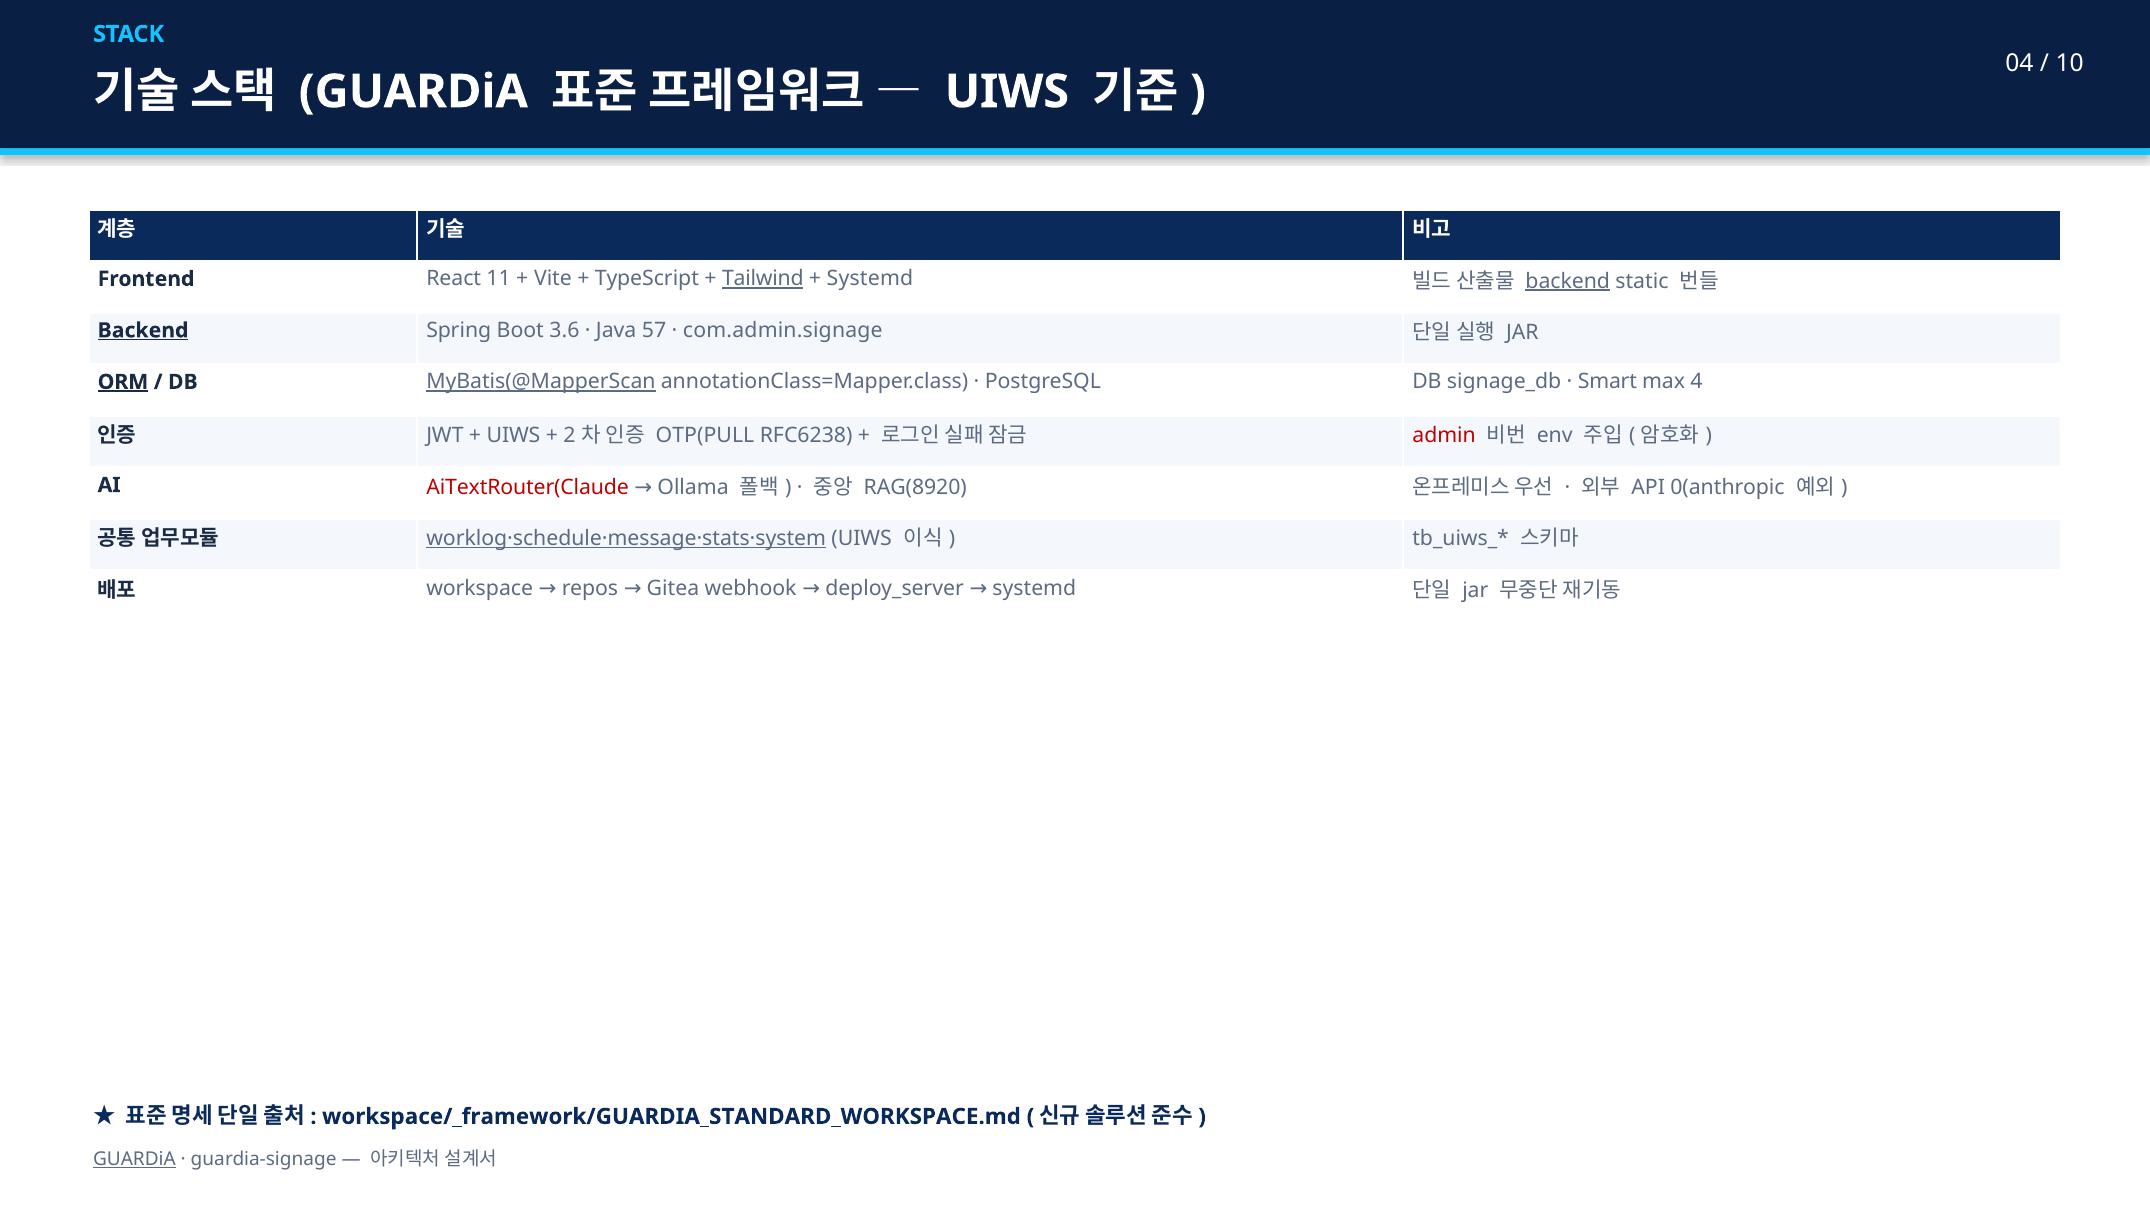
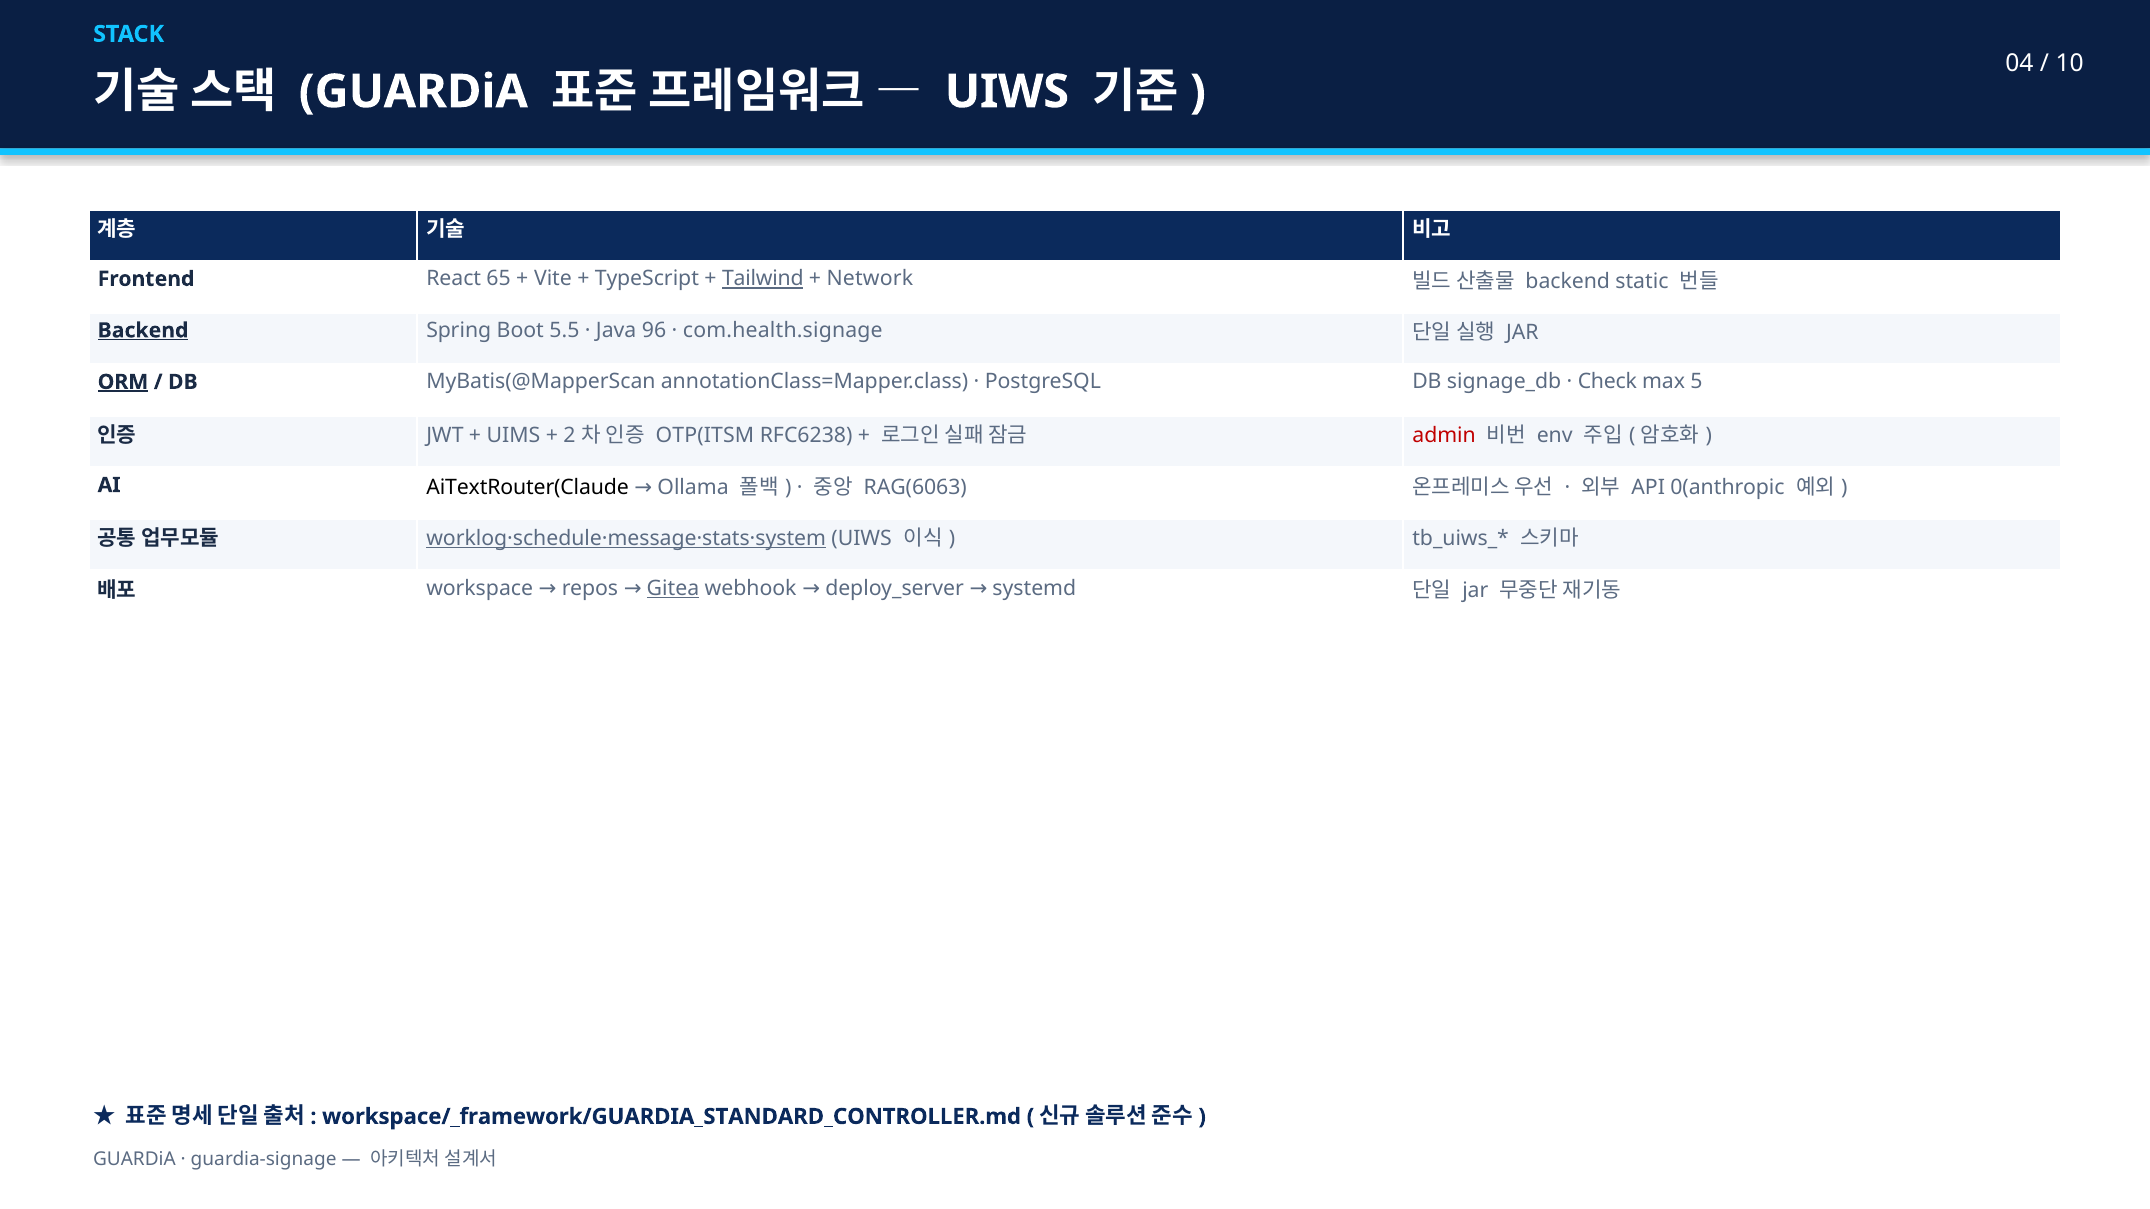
11: 11 -> 65 (499, 279)
Systemd: Systemd -> Network (870, 279)
backend underline: present -> none (1568, 281)
3.6: 3.6 -> 5.5 (564, 331)
57: 57 -> 96 (654, 331)
com.admin.signage: com.admin.signage -> com.health.signage (783, 331)
MyBatis(@MapperScan underline: present -> none (541, 382)
Smart: Smart -> Check (1607, 382)
4: 4 -> 5 (1697, 382)
UIWS: UIWS -> UIMS (514, 436)
OTP(PULL: OTP(PULL -> OTP(ITSM (705, 436)
RAG(8920: RAG(8920 -> RAG(6063 (915, 487)
AiTextRouter(Claude colour: red -> black (528, 487)
Gitea underline: none -> present (673, 588)
workspace/_framework/GUARDIA_STANDARD_WORKSPACE.md: workspace/_framework/GUARDIA_STANDARD_WORKSPACE.md -> workspace/_framework/GUARDIA_STANDARD_CONTROLLER.md (672, 1117)
GUARDiA underline: present -> none (134, 1160)
